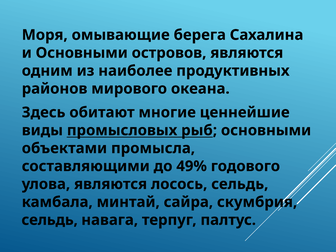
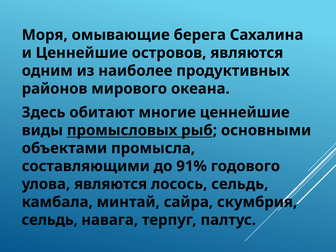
и Основными: Основными -> Ценнейшие (82, 53)
49%: 49% -> 91% (192, 166)
